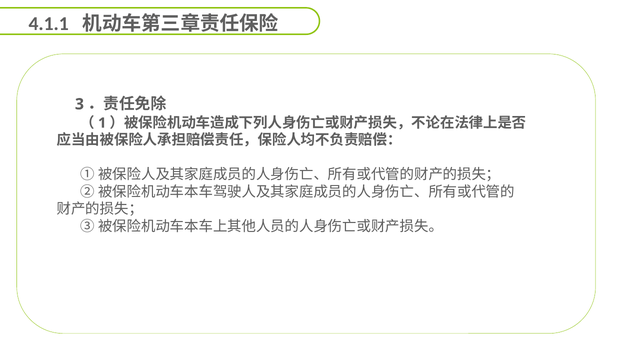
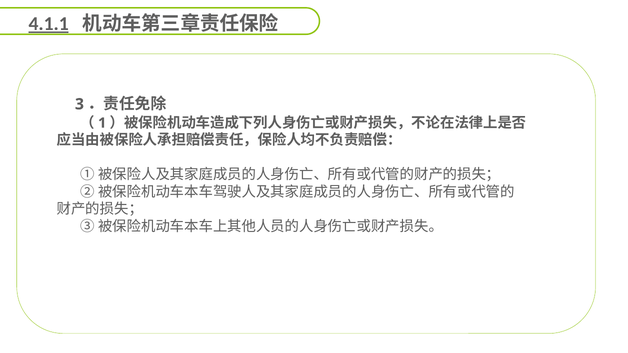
4.1.1 underline: none -> present (49, 24)
